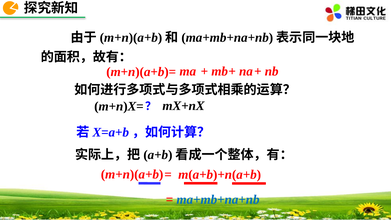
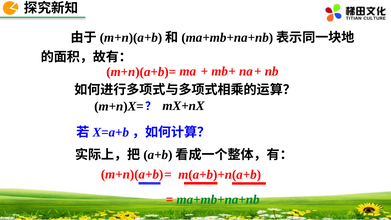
ma+mb+na+nb colour: blue -> green (218, 199)
